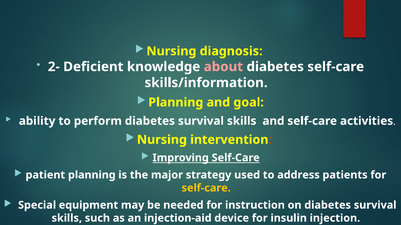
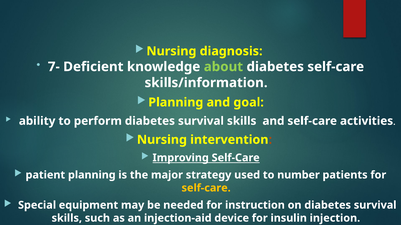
2-: 2- -> 7- (54, 67)
about colour: pink -> light green (223, 67)
address: address -> number (298, 175)
